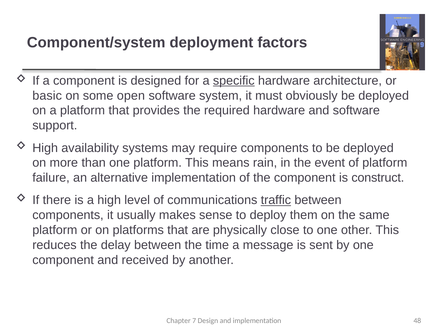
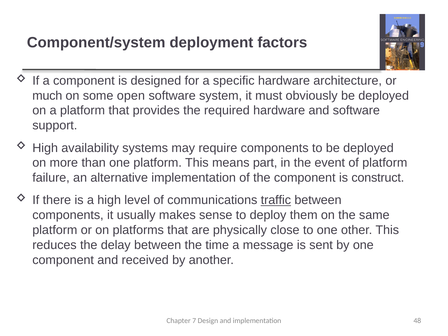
specific underline: present -> none (234, 81)
basic: basic -> much (47, 96)
rain: rain -> part (265, 163)
